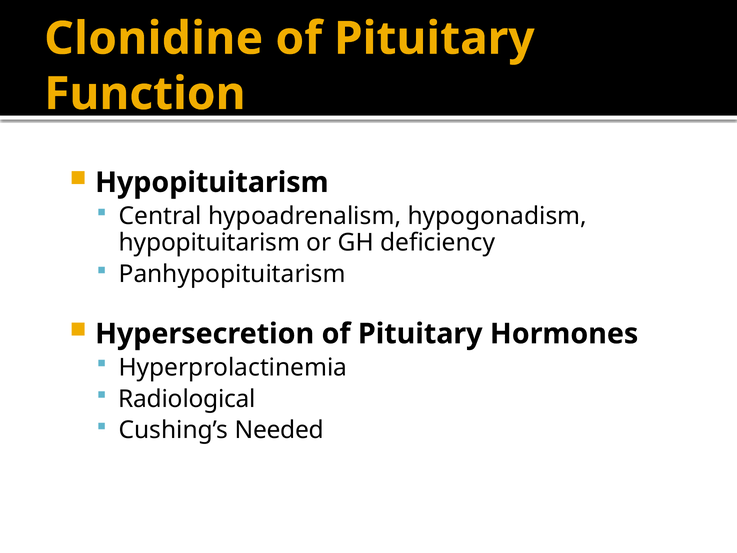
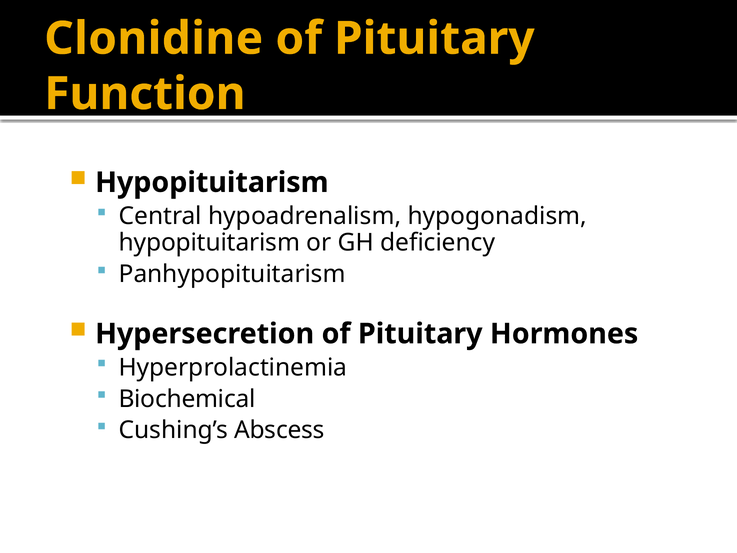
Radiological: Radiological -> Biochemical (187, 399)
Needed: Needed -> Abscess (279, 430)
